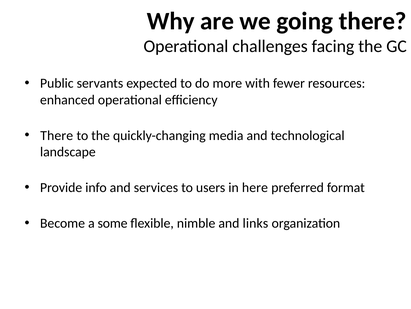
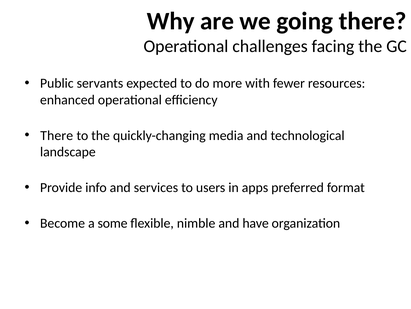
here: here -> apps (255, 187)
links: links -> have (256, 223)
